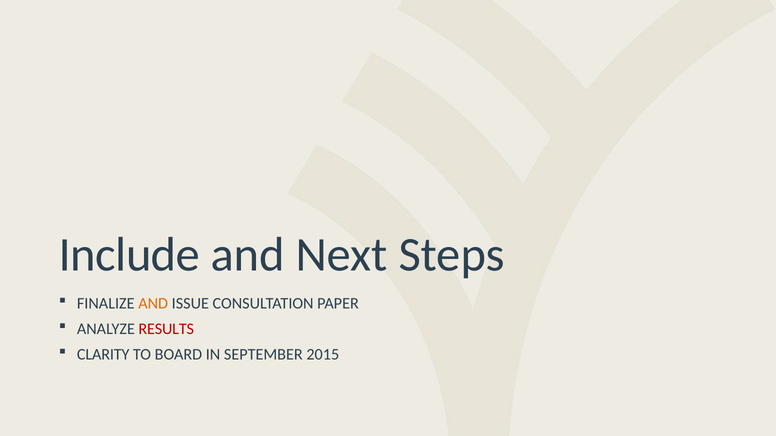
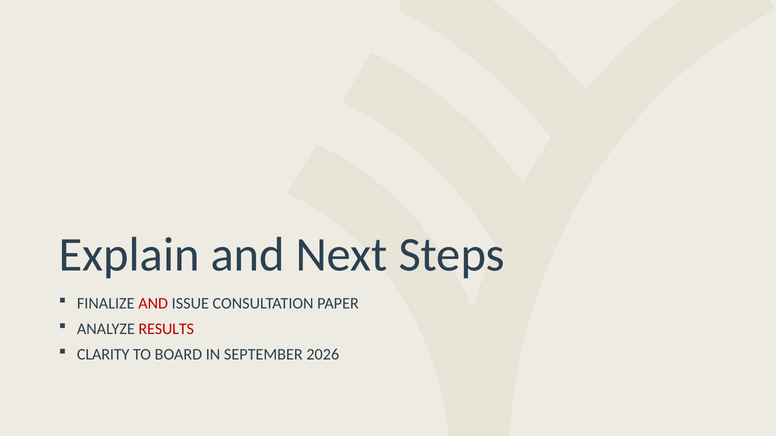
Include: Include -> Explain (129, 255)
AND colour: orange -> red (153, 304)
2015: 2015 -> 2026 (323, 355)
